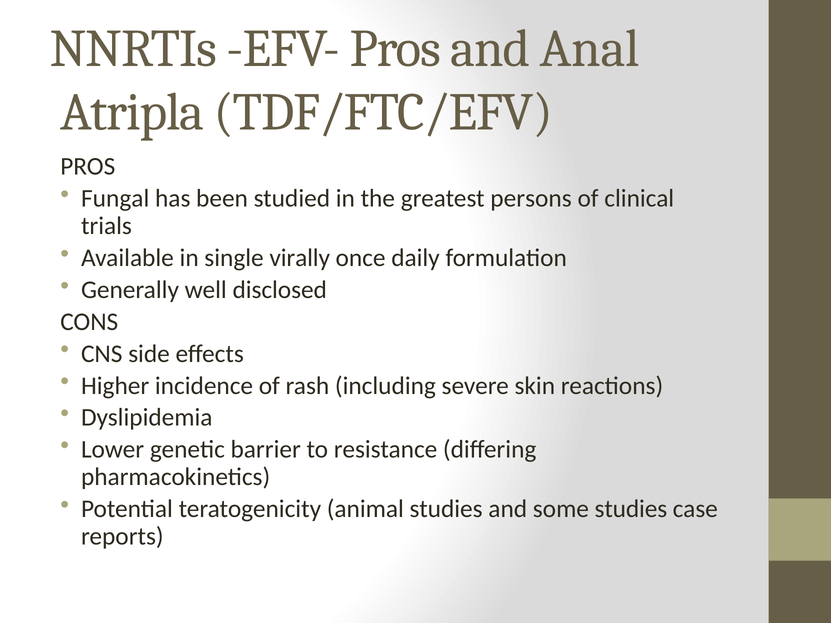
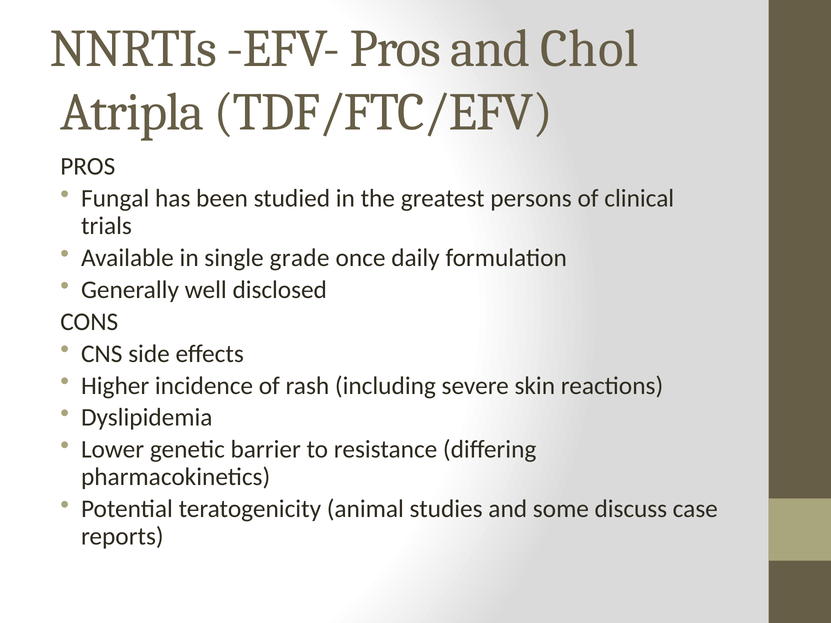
Anal: Anal -> Chol (589, 49)
virally: virally -> grade (300, 258)
some studies: studies -> discuss (631, 509)
